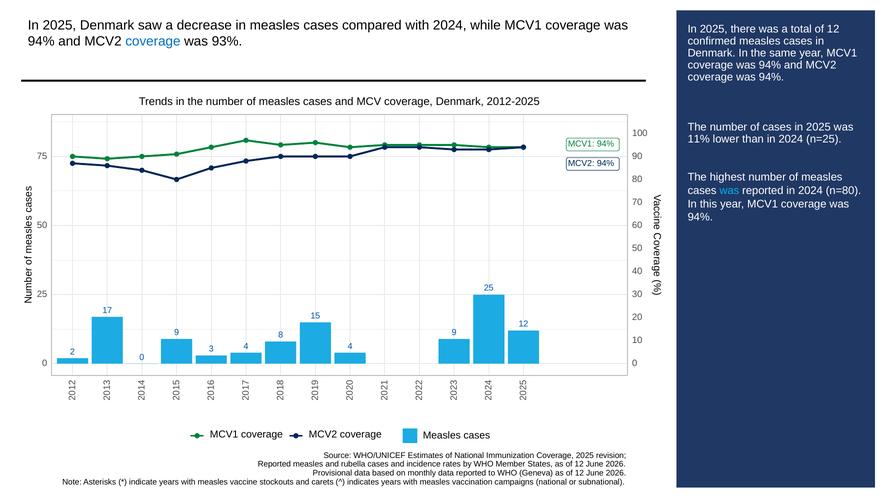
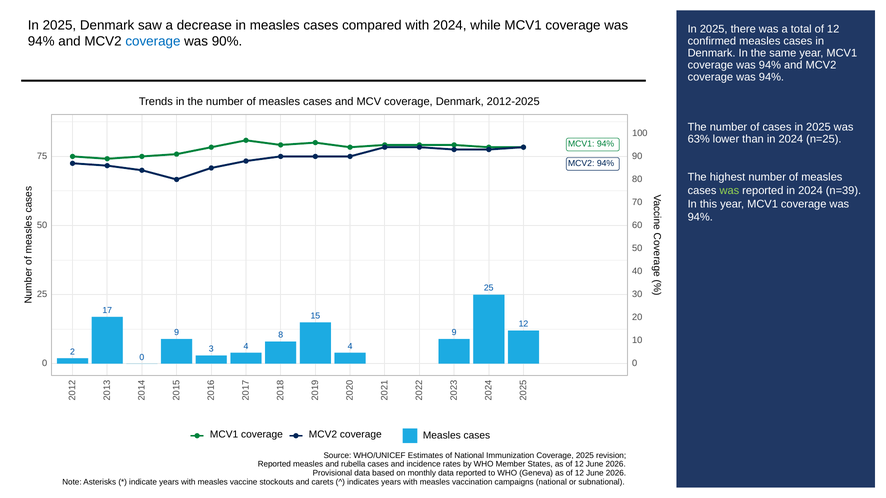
93%: 93% -> 90% (227, 42)
11%: 11% -> 63% (699, 139)
was colour: light blue -> light green (729, 191)
n=80: n=80 -> n=39 (843, 191)
